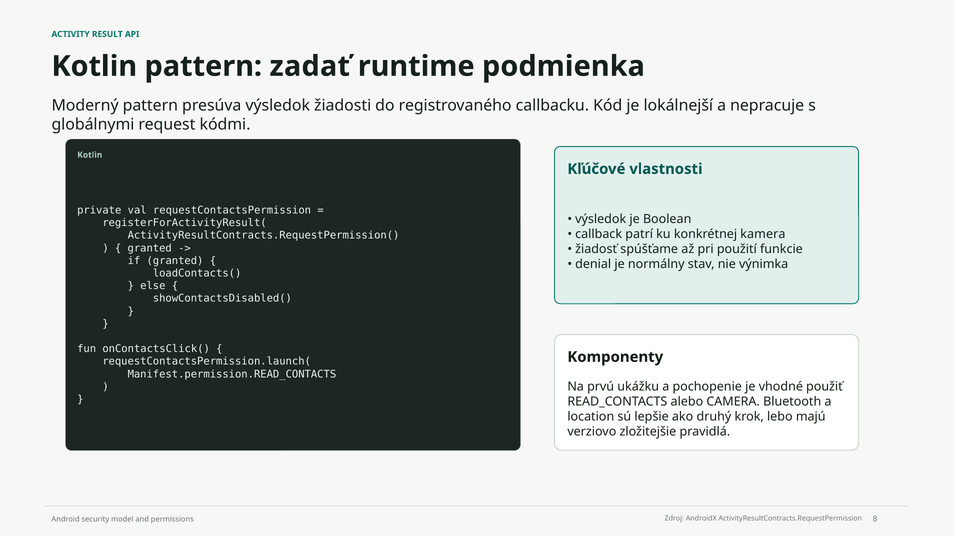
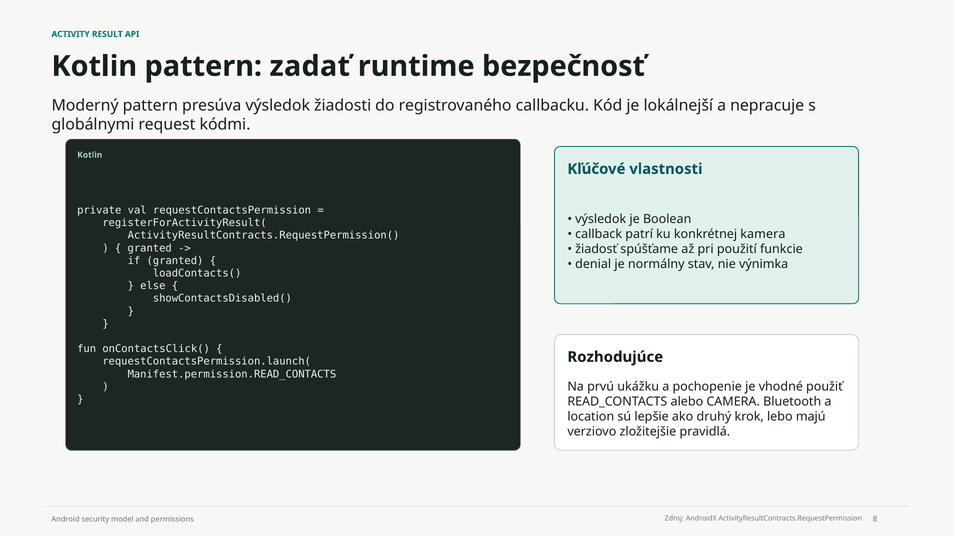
podmienka: podmienka -> bezpečnosť (564, 66)
Komponenty: Komponenty -> Rozhodujúce (615, 357)
